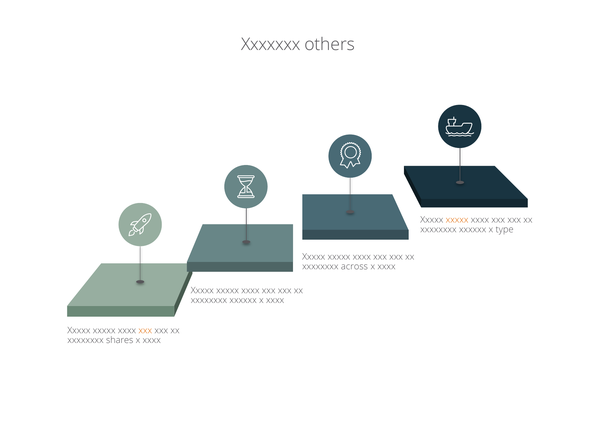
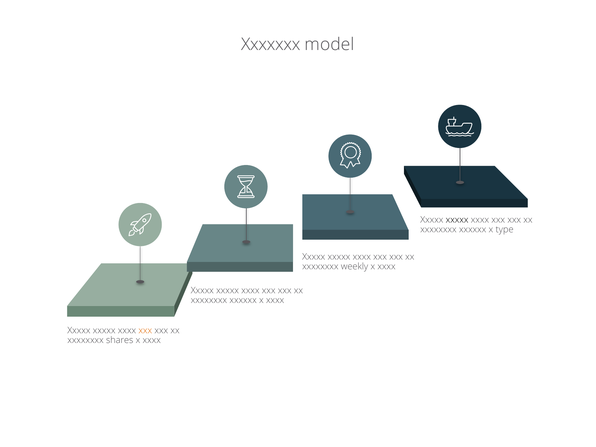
others: others -> model (330, 45)
xxxxx colour: orange -> black (457, 220)
across: across -> weekly (354, 266)
